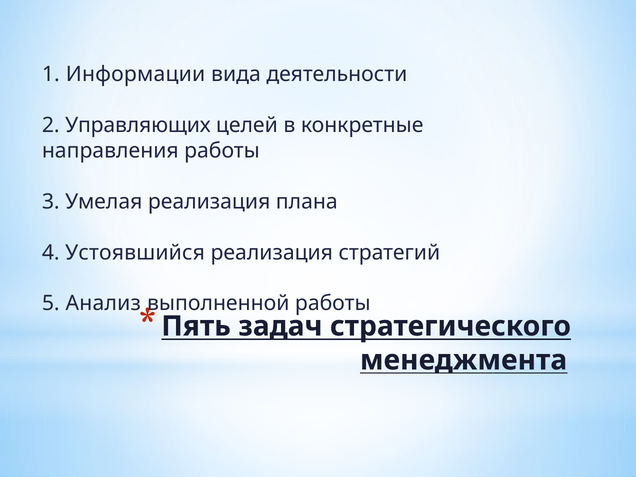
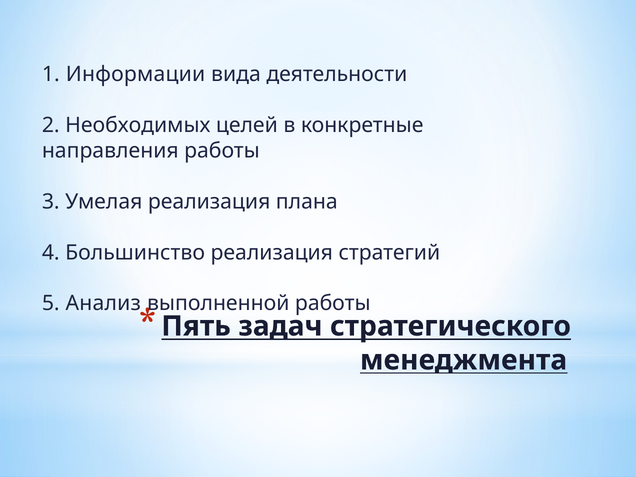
Управляющих: Управляющих -> Необходимых (138, 125)
Устоявшийся: Устоявшийся -> Большинство (135, 253)
